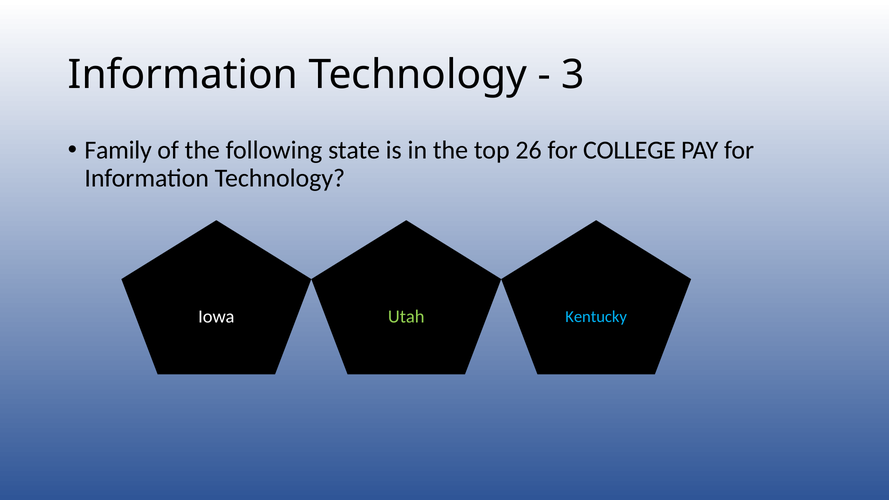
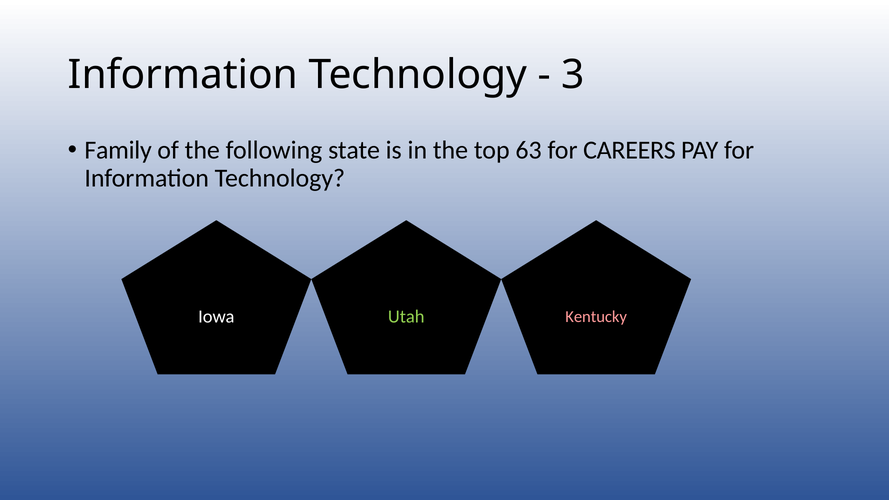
26: 26 -> 63 (529, 150)
COLLEGE: COLLEGE -> CAREERS (629, 150)
Kentucky colour: light blue -> pink (596, 317)
